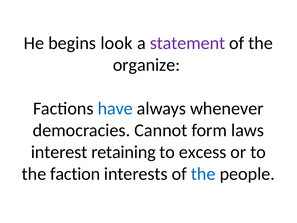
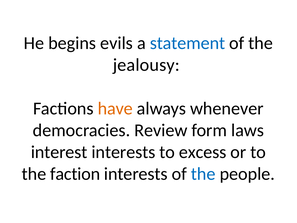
look: look -> evils (117, 43)
statement colour: purple -> blue (187, 43)
organize: organize -> jealousy (146, 65)
have colour: blue -> orange (115, 108)
Cannot: Cannot -> Review (161, 130)
interest retaining: retaining -> interests (123, 152)
